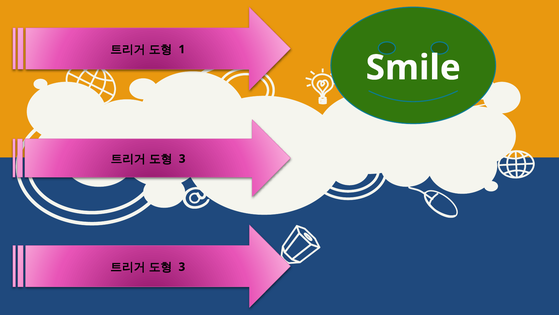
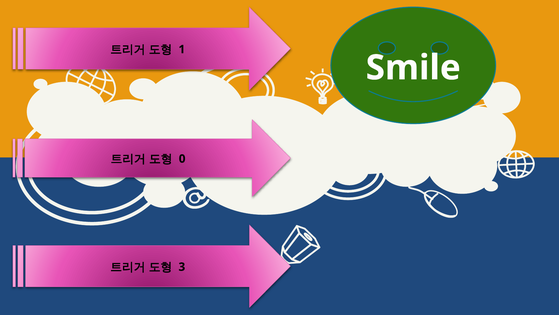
3: 3 -> 0 (182, 159)
